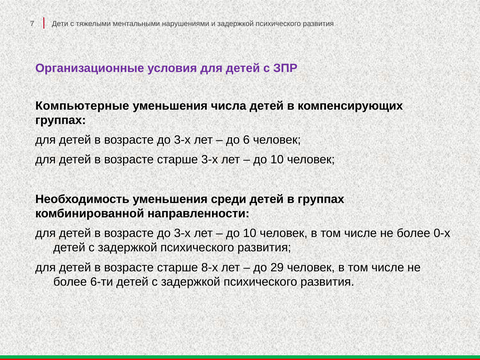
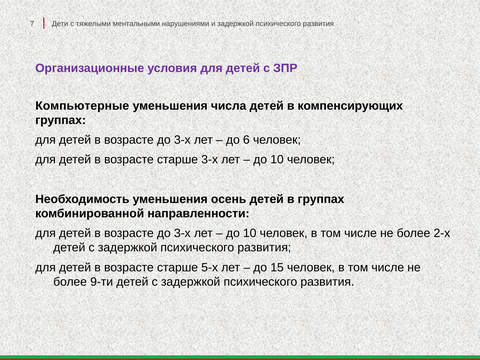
среди: среди -> осень (229, 199)
0-х: 0-х -> 2-х (442, 233)
8-х: 8-х -> 5-х (210, 267)
29: 29 -> 15 (277, 267)
6-ти: 6-ти -> 9-ти (102, 282)
